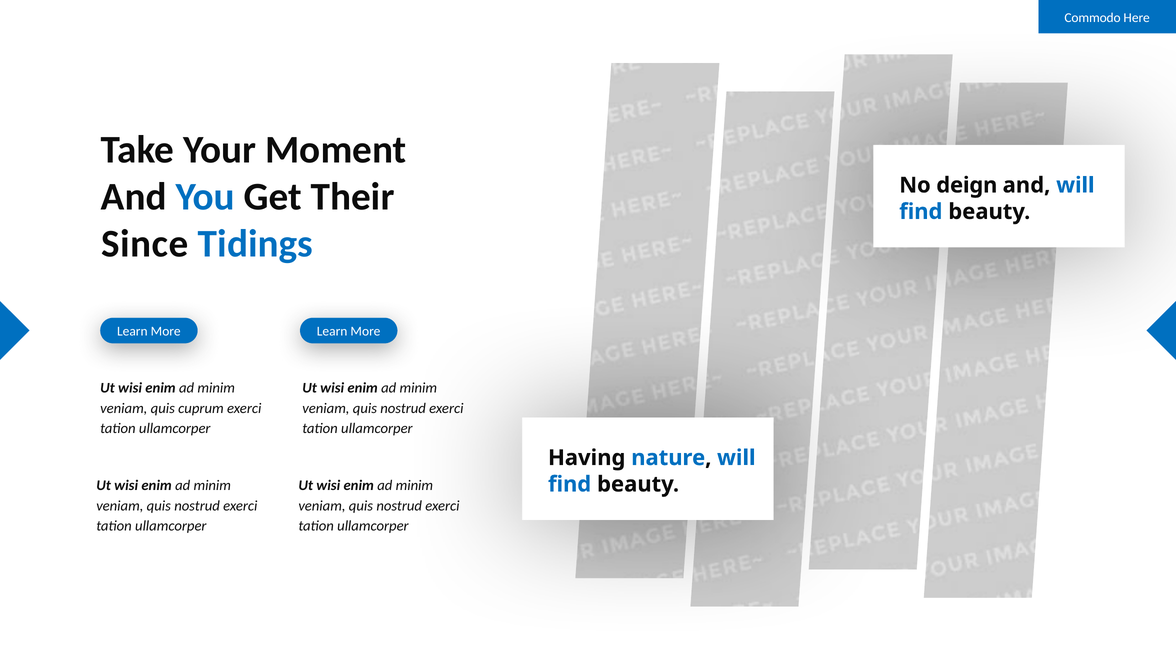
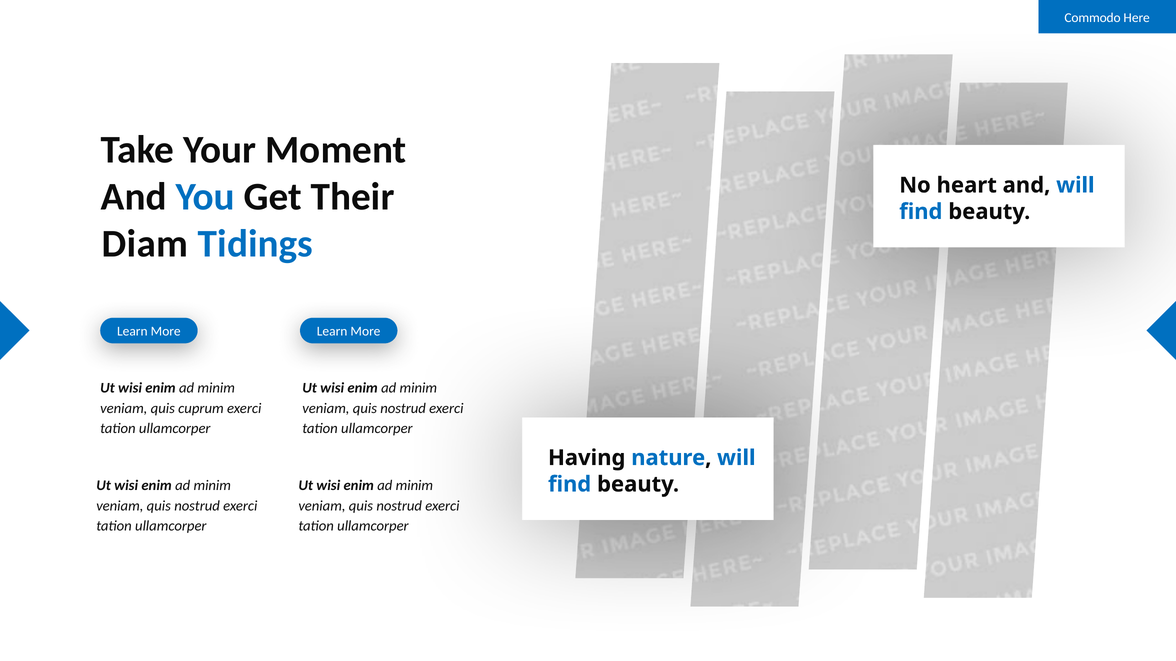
deign: deign -> heart (967, 185)
Since: Since -> Diam (145, 244)
